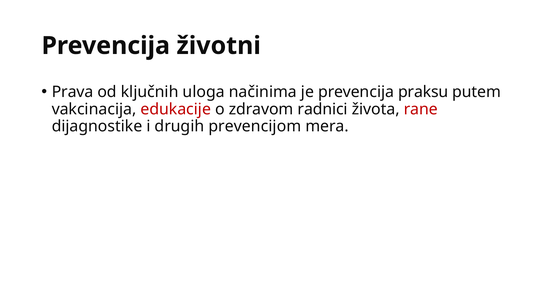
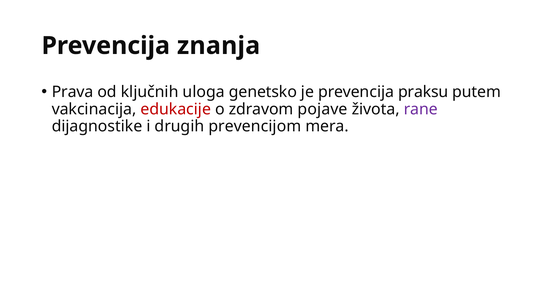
životni: životni -> znanja (219, 46)
načinima: načinima -> genetsko (263, 92)
radnici: radnici -> pojave (323, 109)
rane colour: red -> purple (421, 109)
